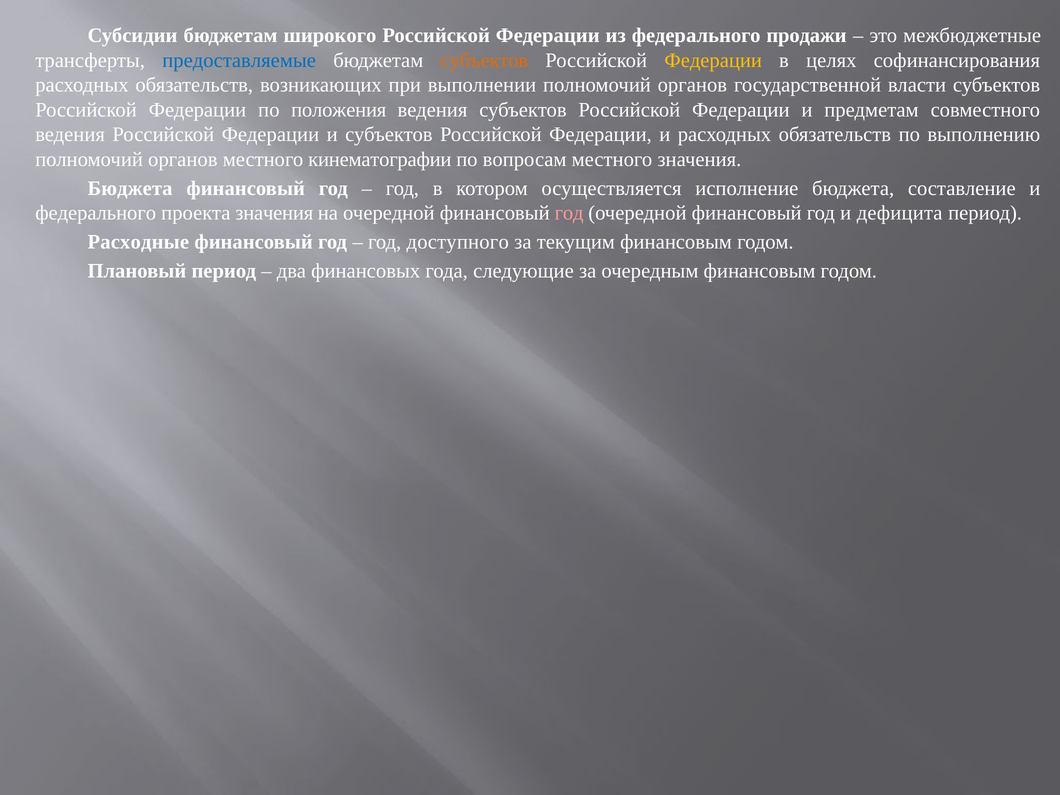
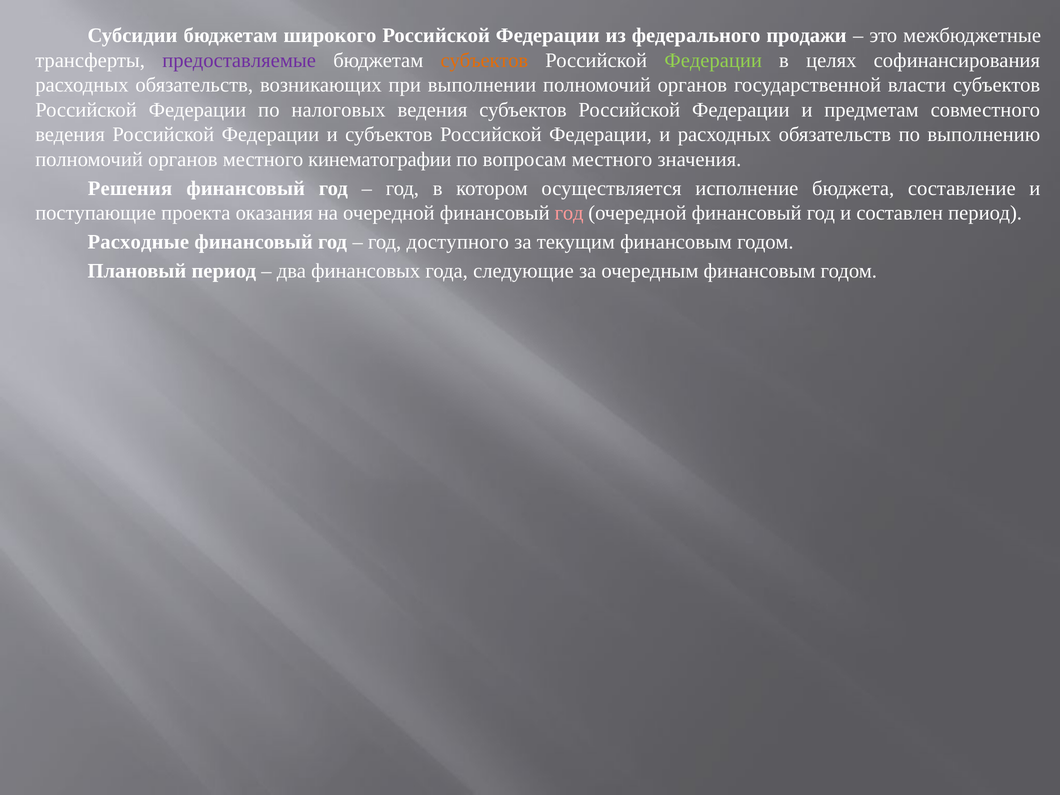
предоставляемые colour: blue -> purple (239, 60)
Федерации colour: yellow -> light green (713, 60)
положения: положения -> налоговых (339, 110)
Бюджета: Бюджета -> Решения (130, 188)
федерального: федерального -> поступающие (96, 213)
проекта значения: значения -> оказания (274, 213)
дефицита: дефицита -> составлен (900, 213)
